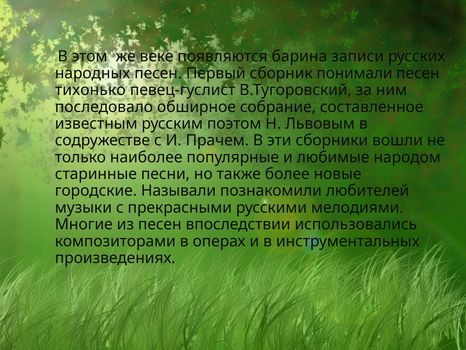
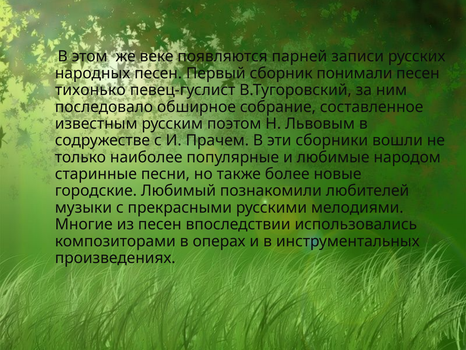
барина: барина -> парней (299, 56)
Называли: Называли -> Любимый (178, 191)
